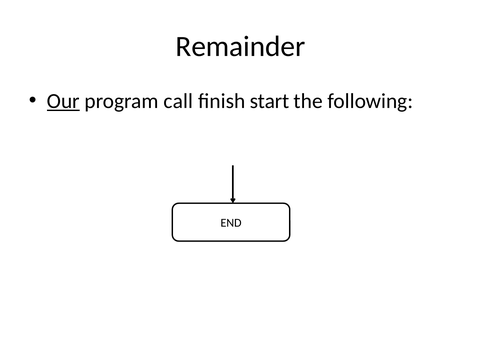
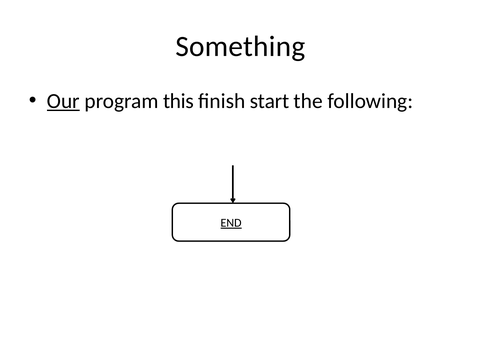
Remainder: Remainder -> Something (240, 47)
call: call -> this (179, 101)
END underline: none -> present (231, 223)
